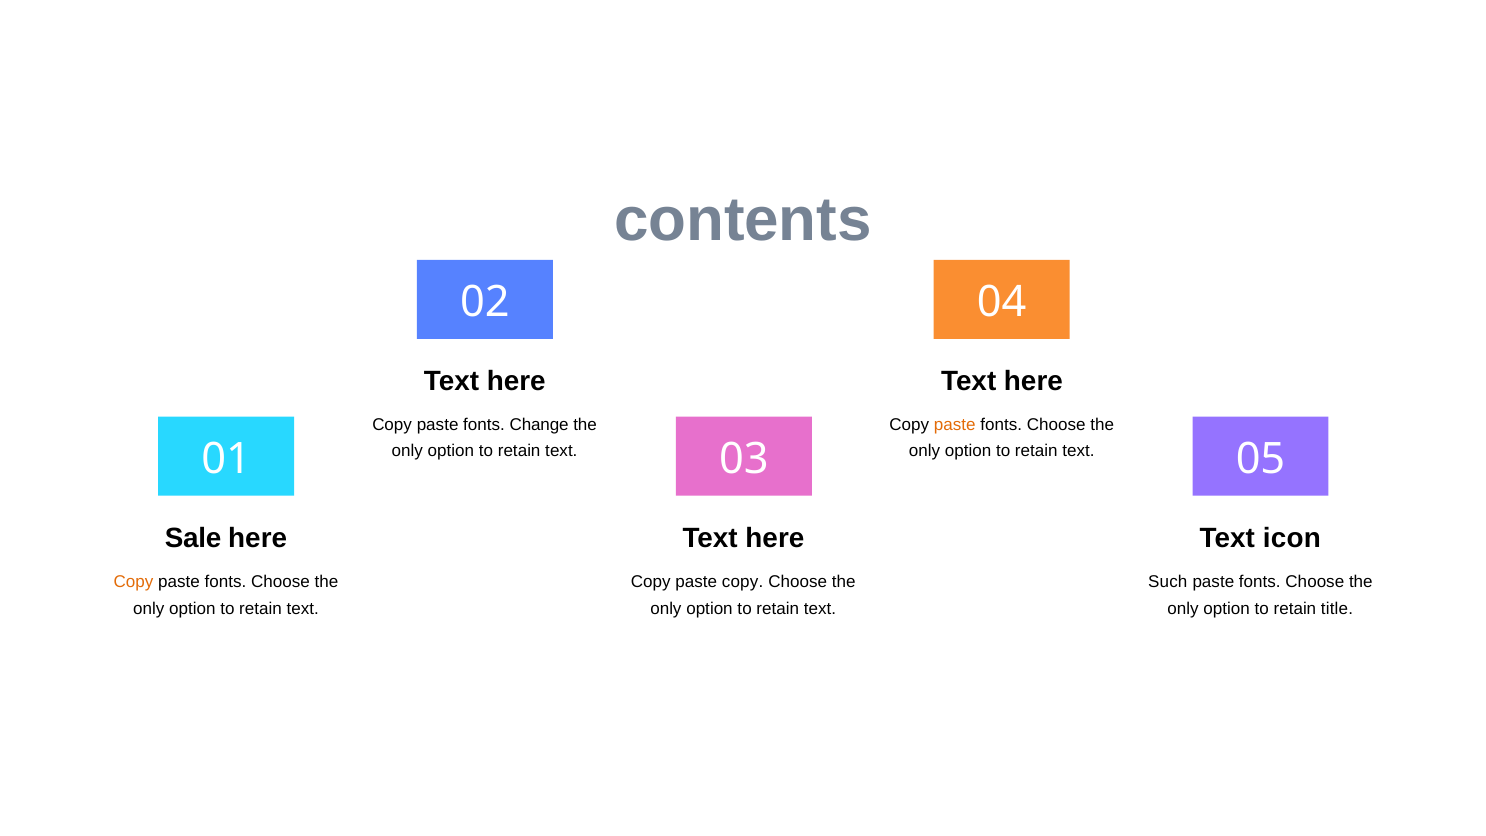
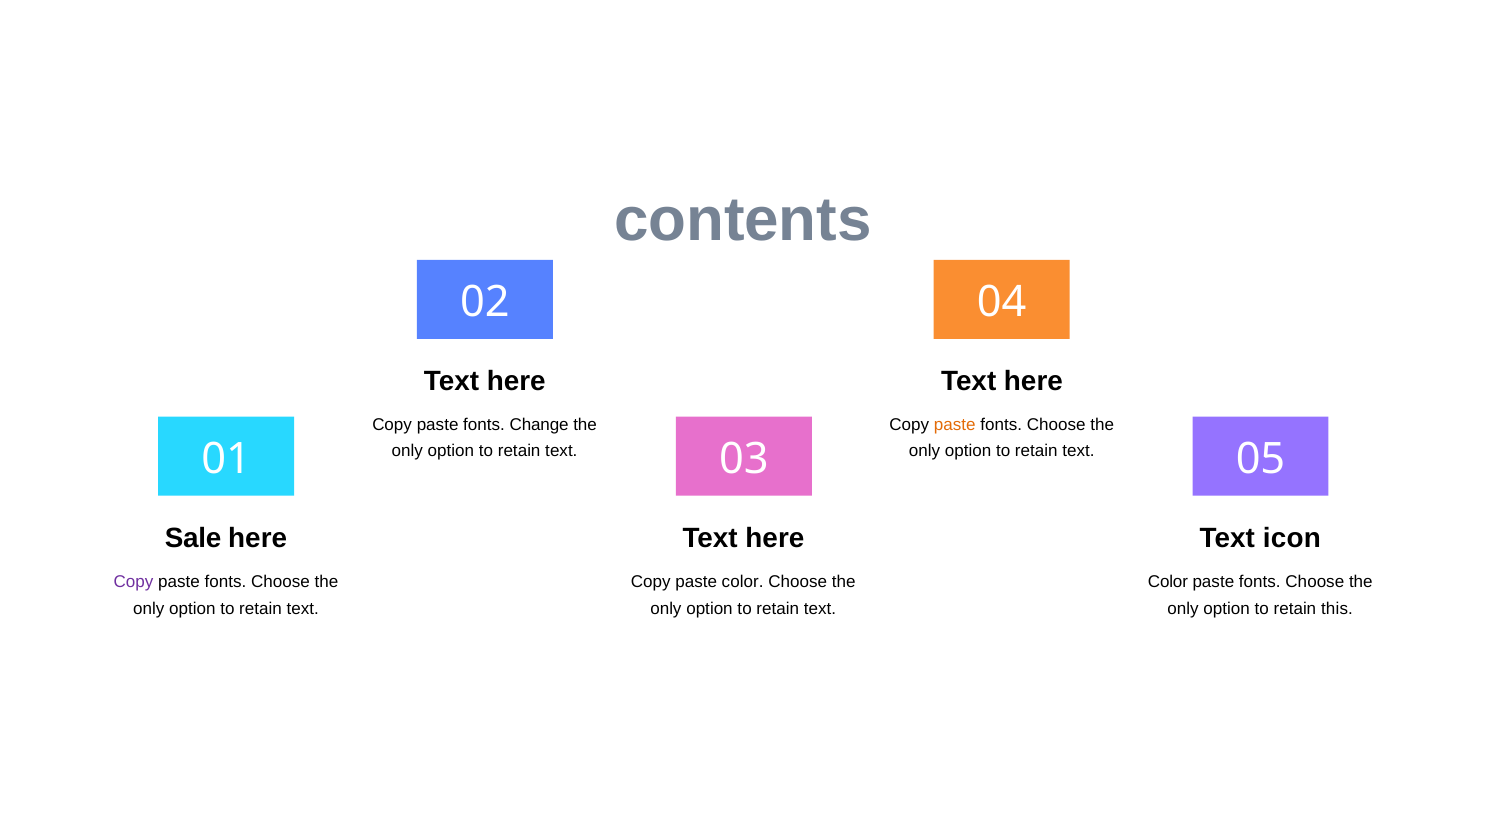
Copy colour: orange -> purple (134, 582)
paste copy: copy -> color (743, 582)
Such: Such -> Color (1168, 582)
title: title -> this (1337, 608)
